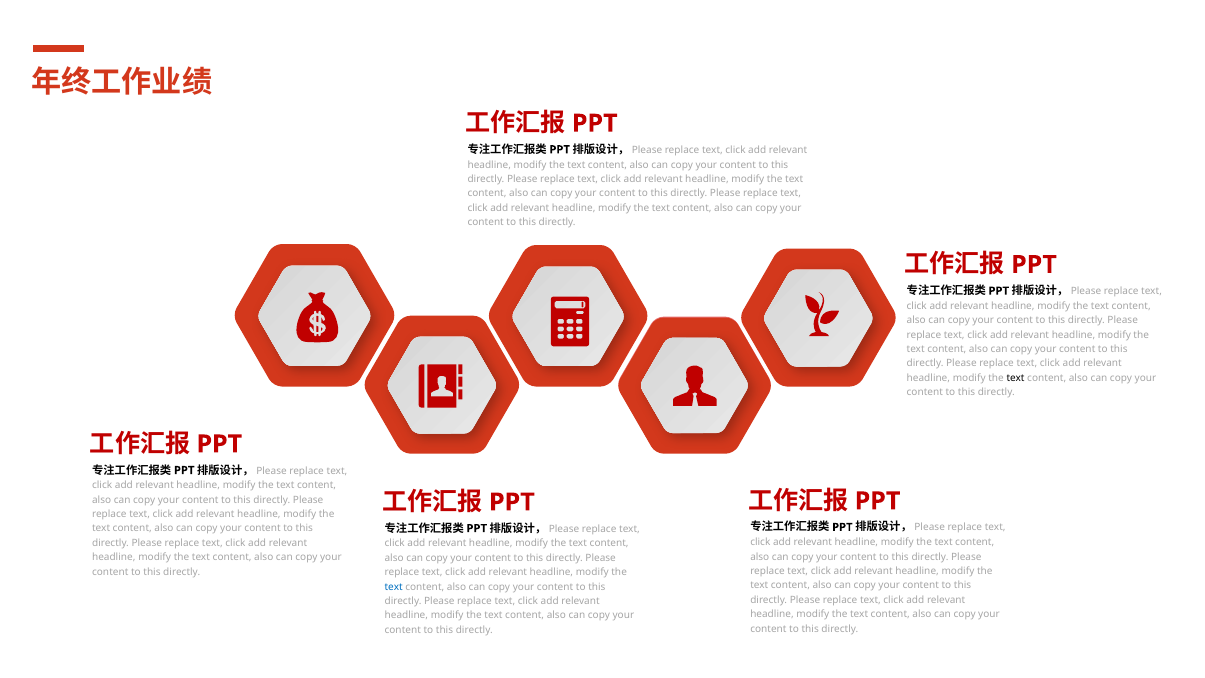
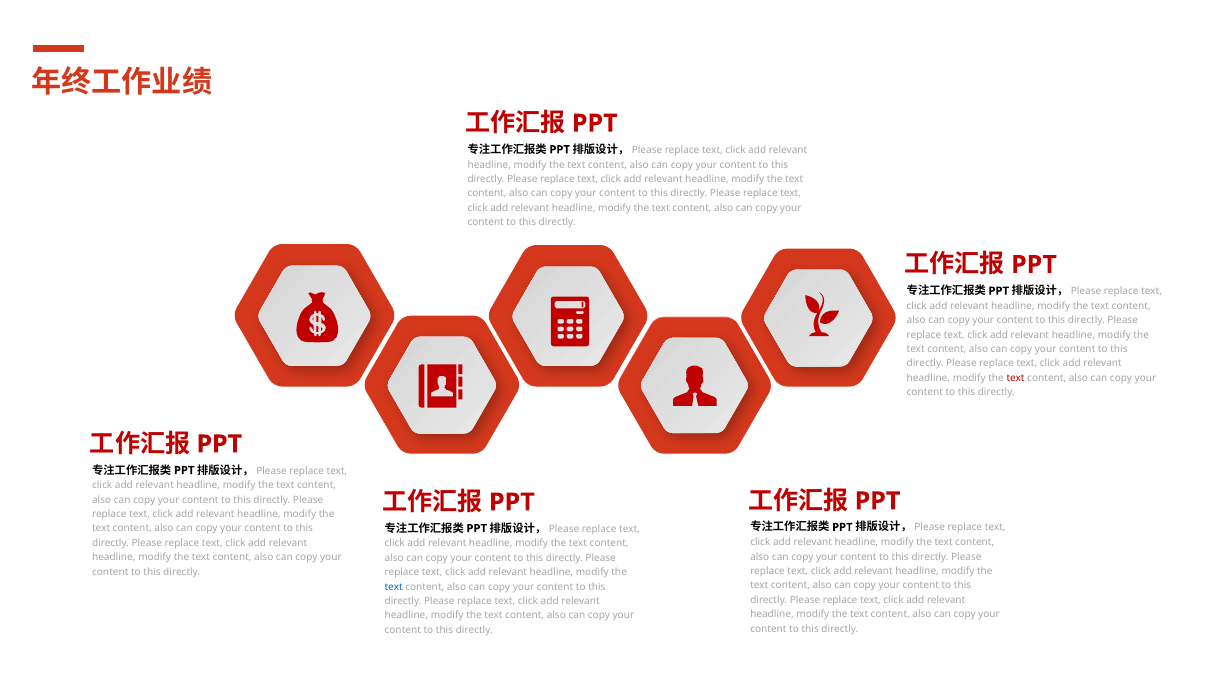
text colour: black -> red (1016, 378)
